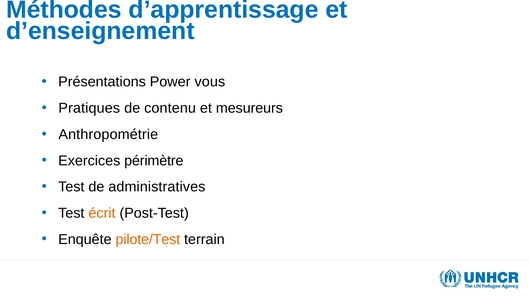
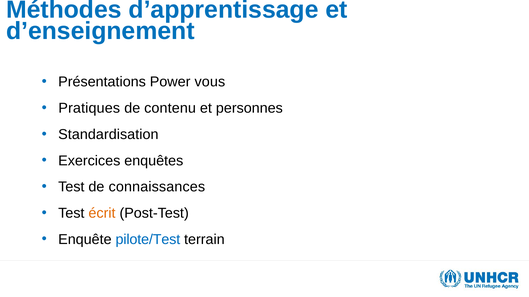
mesureurs: mesureurs -> personnes (249, 108)
Anthropométrie: Anthropométrie -> Standardisation (108, 135)
périmètre: périmètre -> enquêtes (154, 161)
administratives: administratives -> connaissances (157, 187)
pilote/Test colour: orange -> blue (148, 240)
